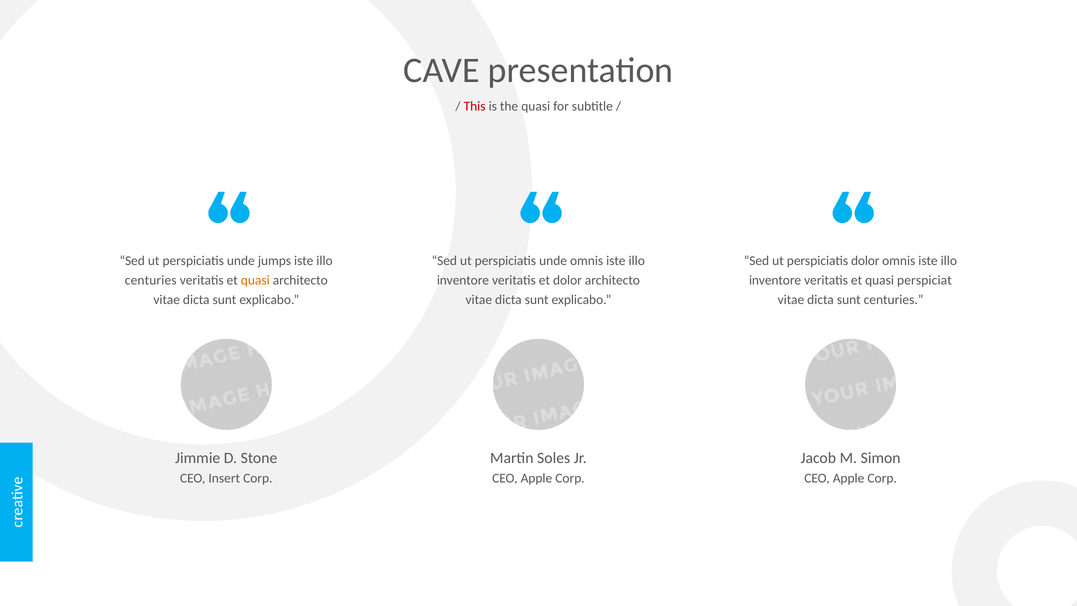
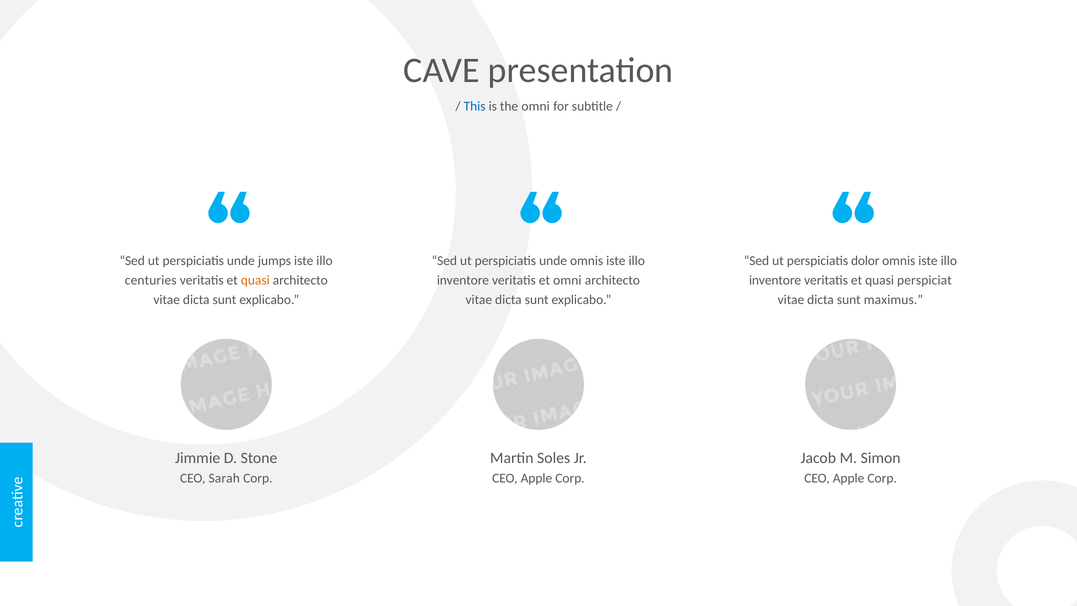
This colour: red -> blue (475, 106)
the quasi: quasi -> omni (536, 106)
et dolor: dolor -> omni (567, 280)
sunt centuries: centuries -> maximus (893, 300)
Insert: Insert -> Sarah (224, 478)
